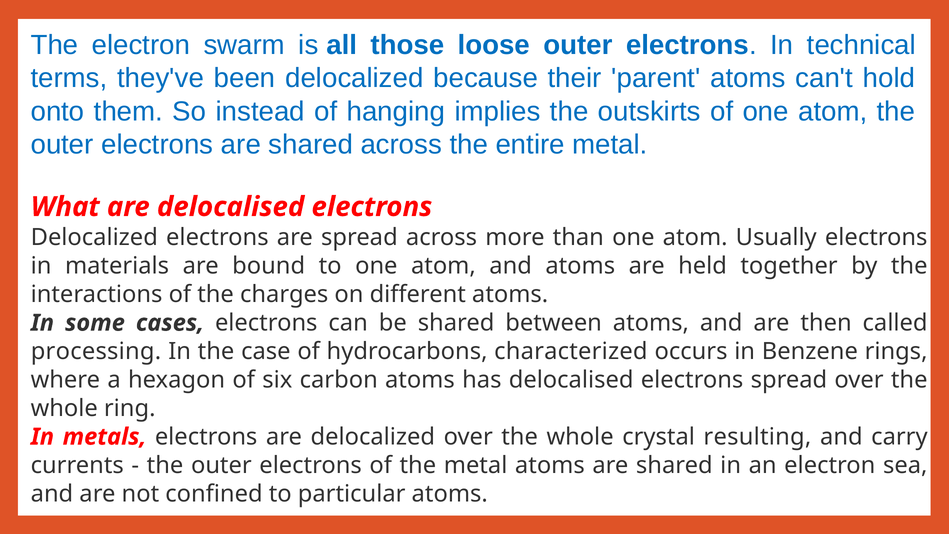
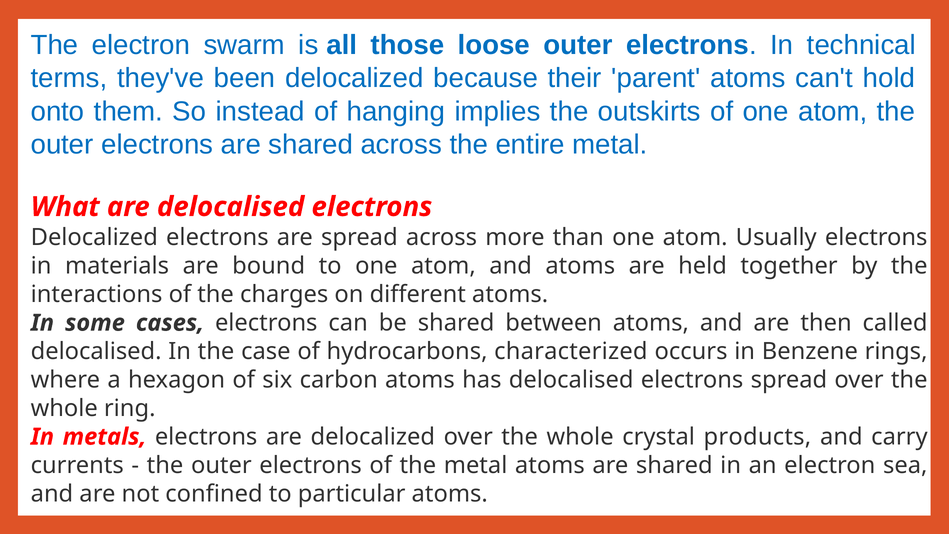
processing: processing -> delocalised (96, 351)
resulting: resulting -> products (757, 437)
